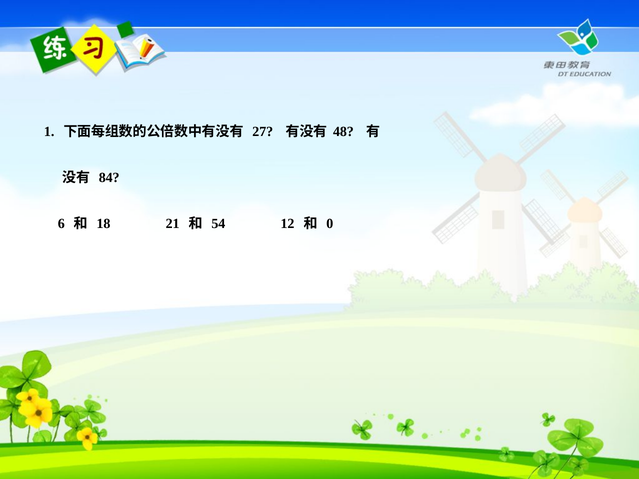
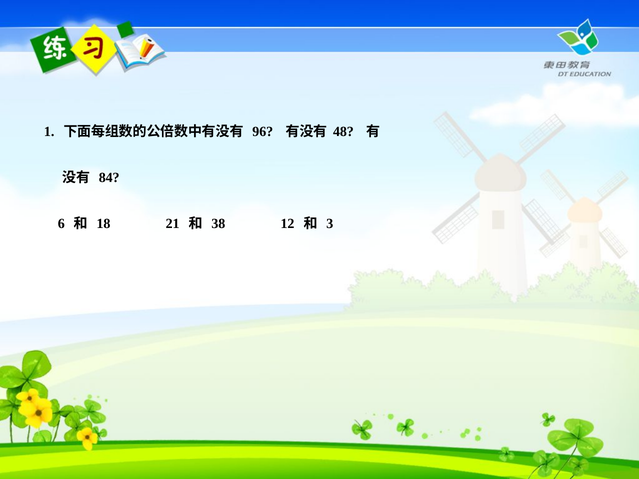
27: 27 -> 96 (263, 132)
54: 54 -> 38 (218, 224)
0: 0 -> 3 (330, 224)
